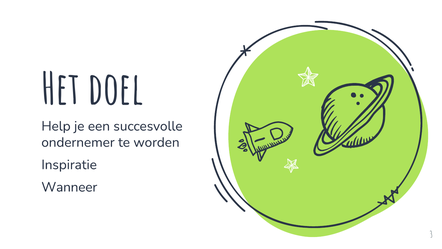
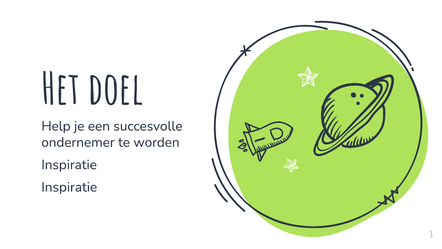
Wanneer: Wanneer -> Inspiratie (69, 187)
